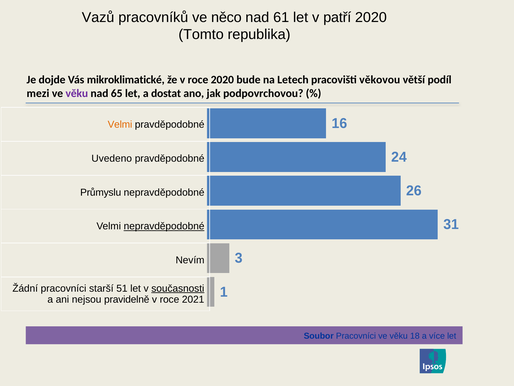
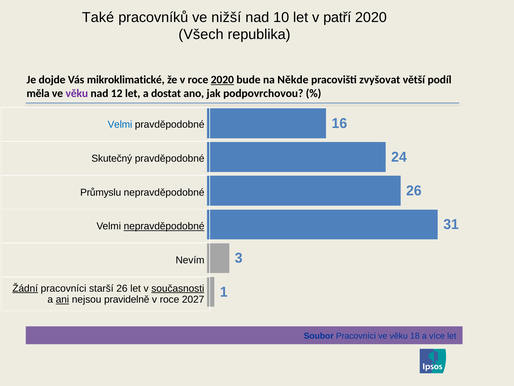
Vazů: Vazů -> Také (98, 17)
něco: něco -> nižší (226, 17)
61: 61 -> 10 (281, 17)
Tomto: Tomto -> Všech (201, 35)
2020 underline: none -> present (222, 80)
Letech: Letech -> Někde (293, 80)
věkovou: věkovou -> zvyšovat (380, 80)
mezi: mezi -> měla (38, 93)
65: 65 -> 12 (117, 93)
Velmi colour: orange -> blue (120, 124)
Uvedeno: Uvedeno -> Skutečný (112, 158)
Žádní underline: none -> present (25, 288)
starší 51: 51 -> 26 (122, 288)
ani underline: none -> present (62, 299)
2021: 2021 -> 2027 (193, 299)
